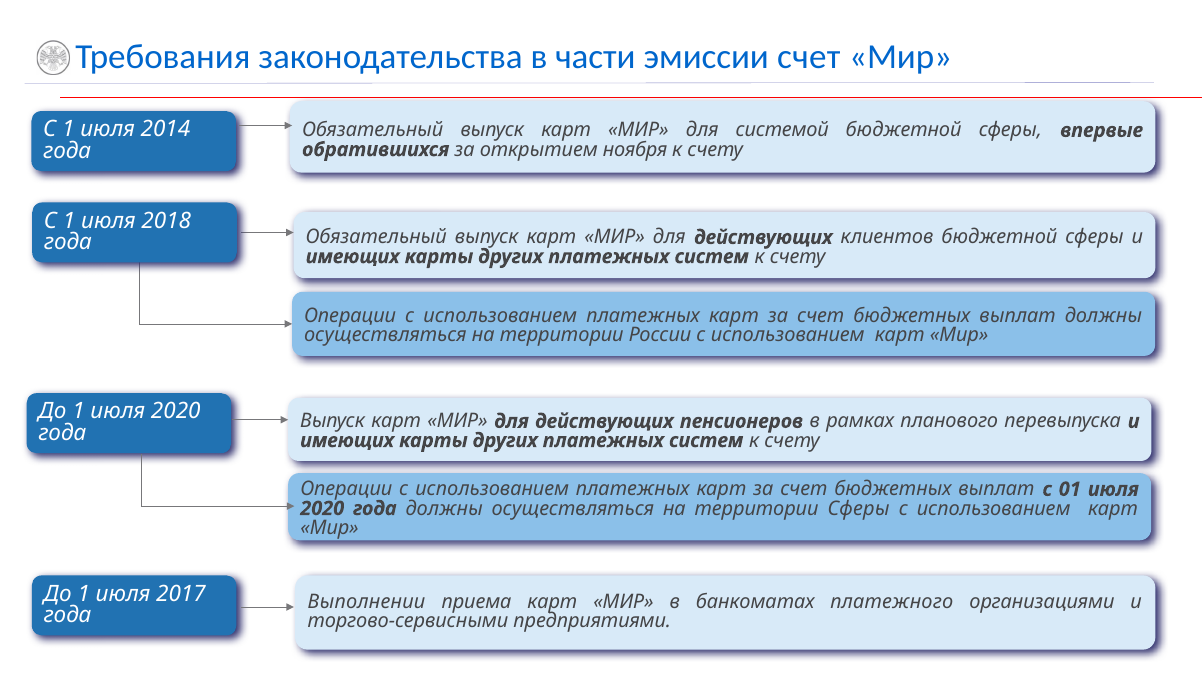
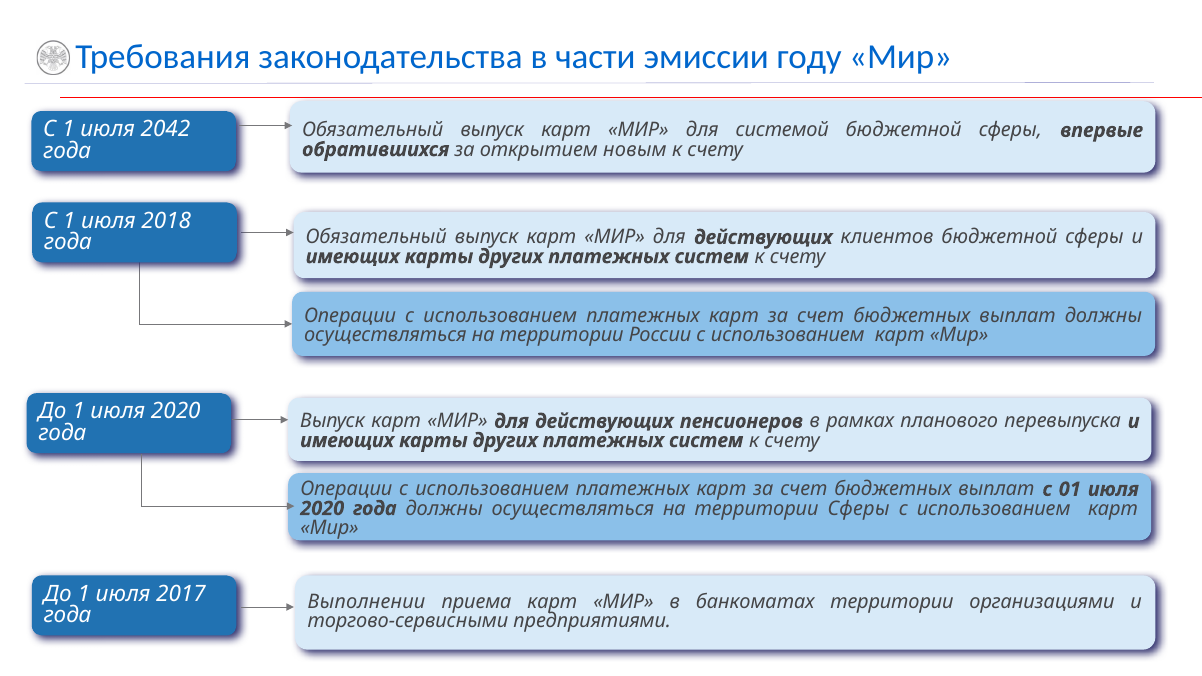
эмиссии счет: счет -> году (809, 57)
2014: 2014 -> 2042 (165, 129)
ноября: ноября -> новым (635, 150)
банкоматах платежного: платежного -> территории (892, 602)
